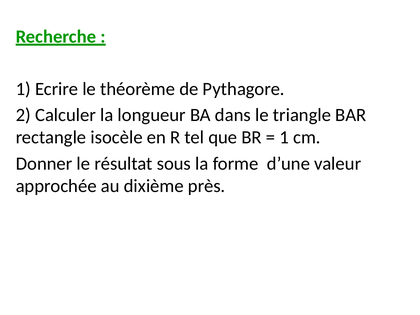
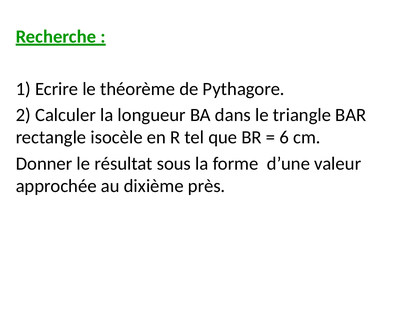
1: 1 -> 6 (284, 137)
